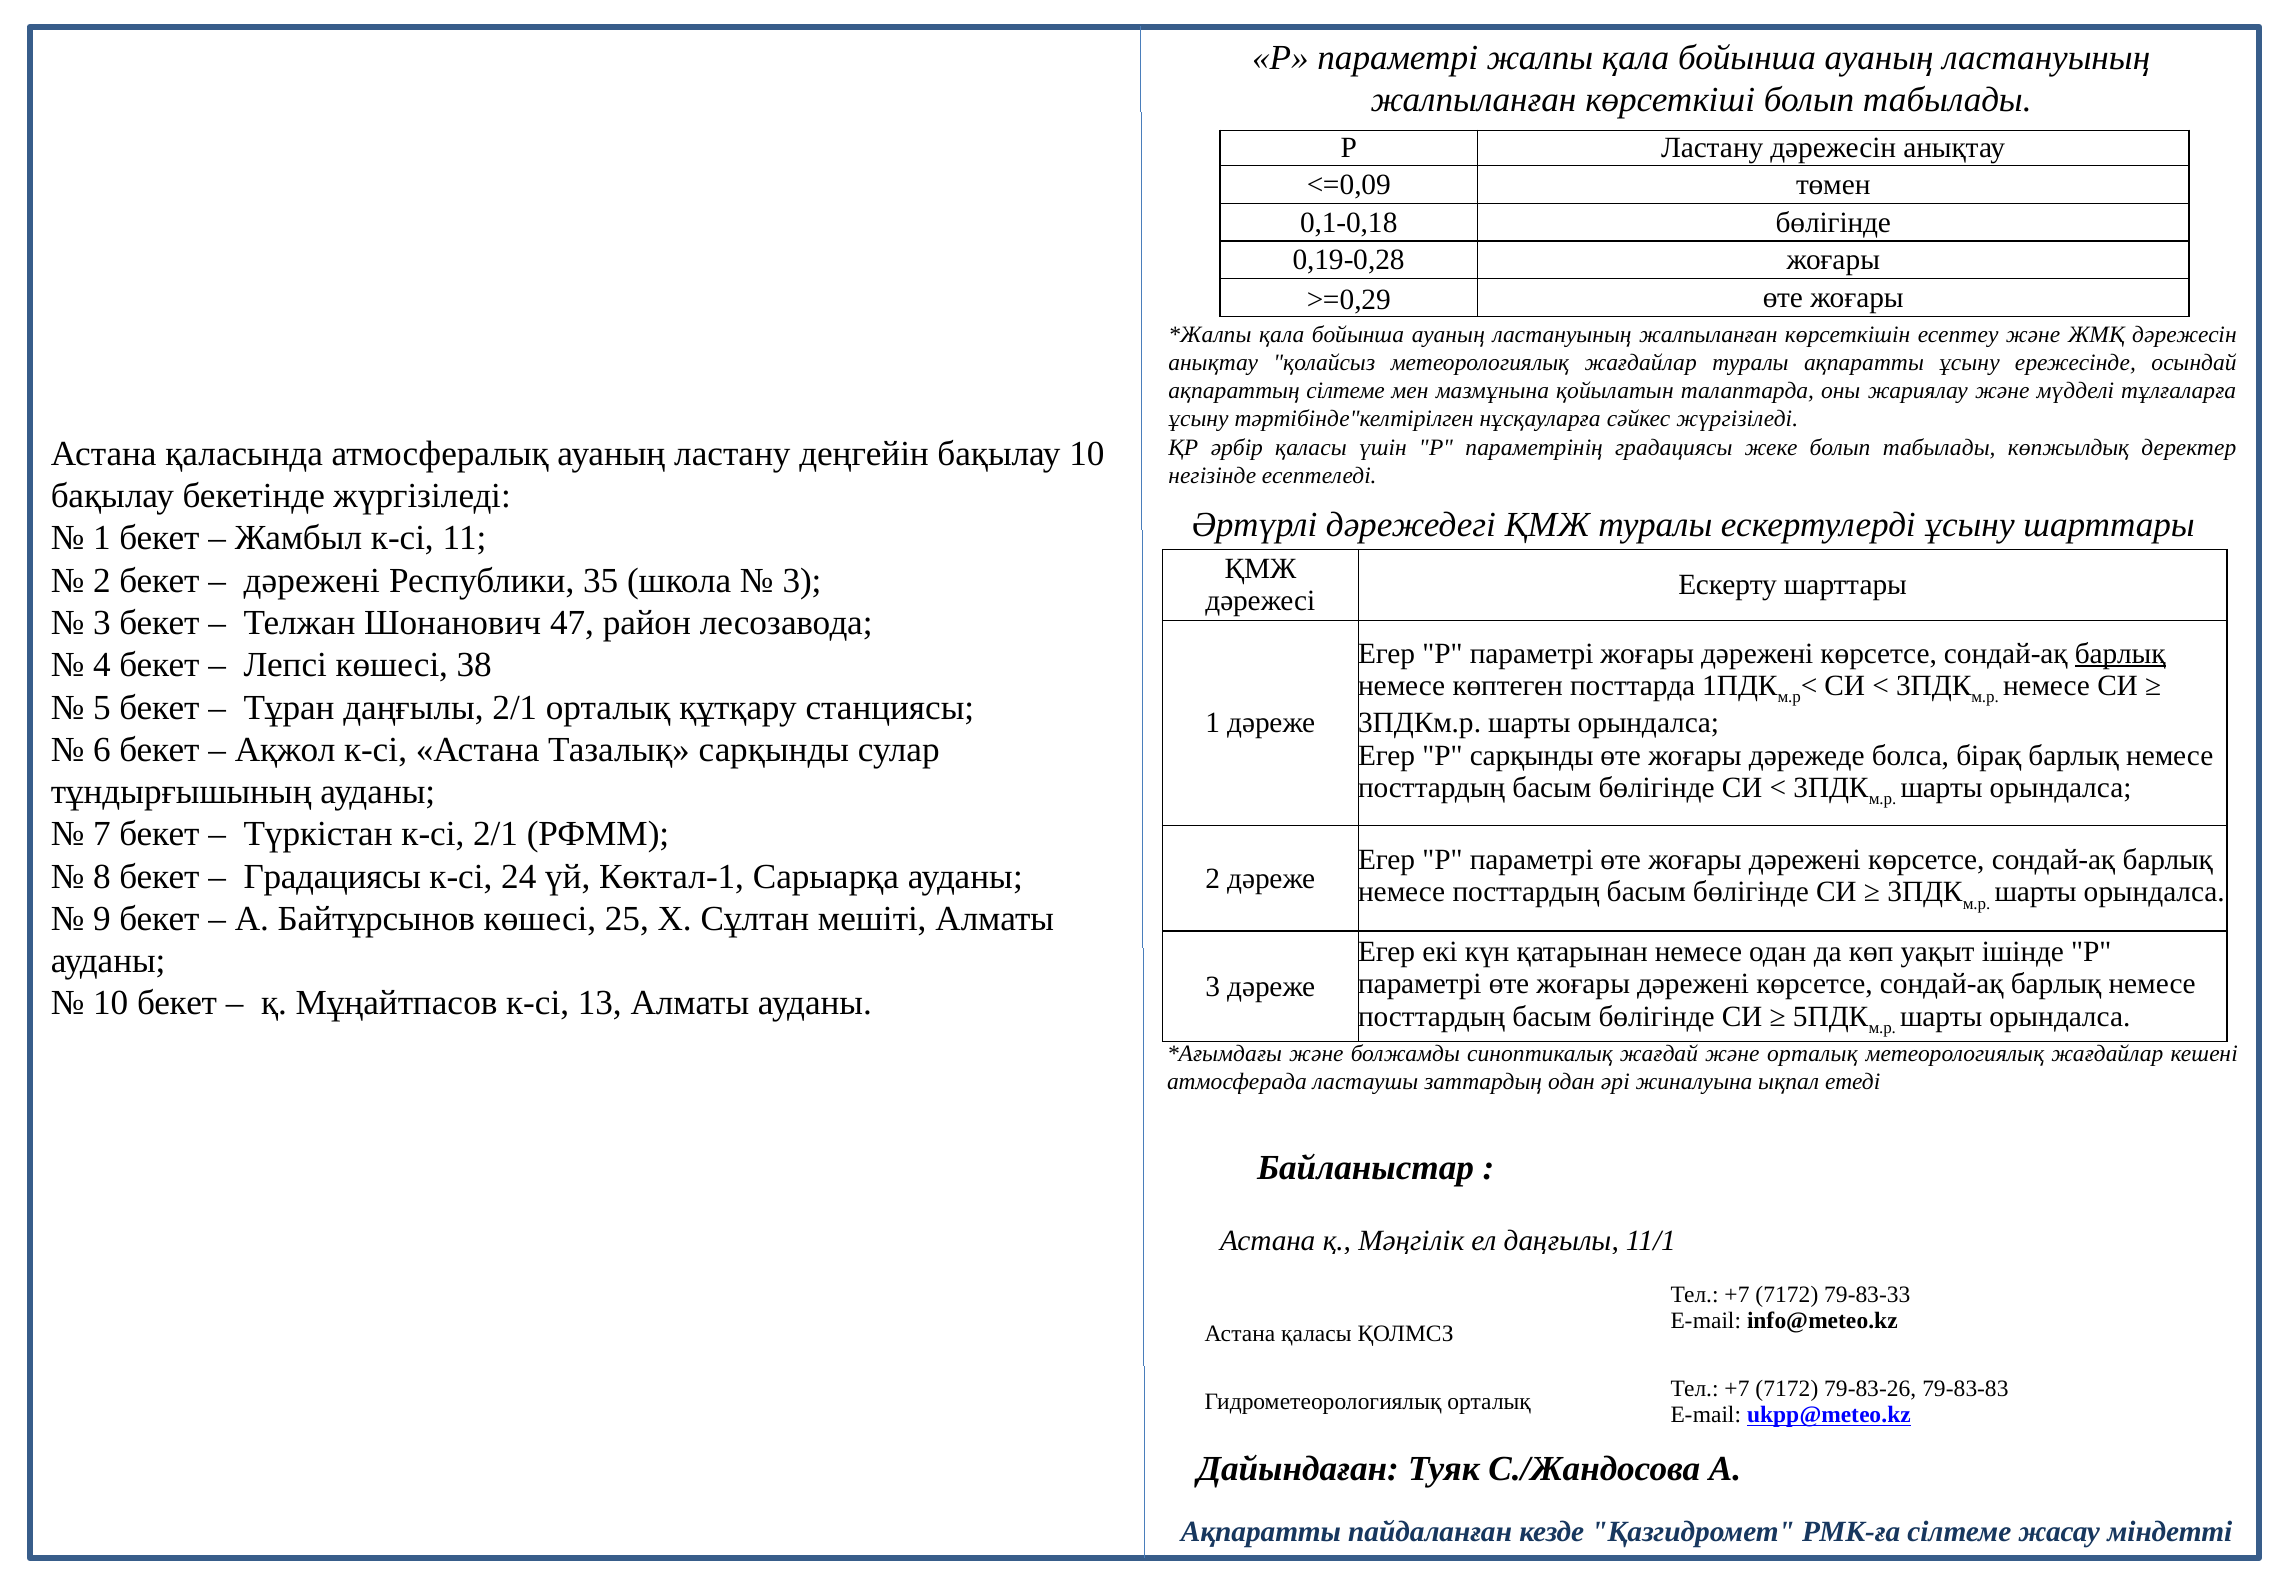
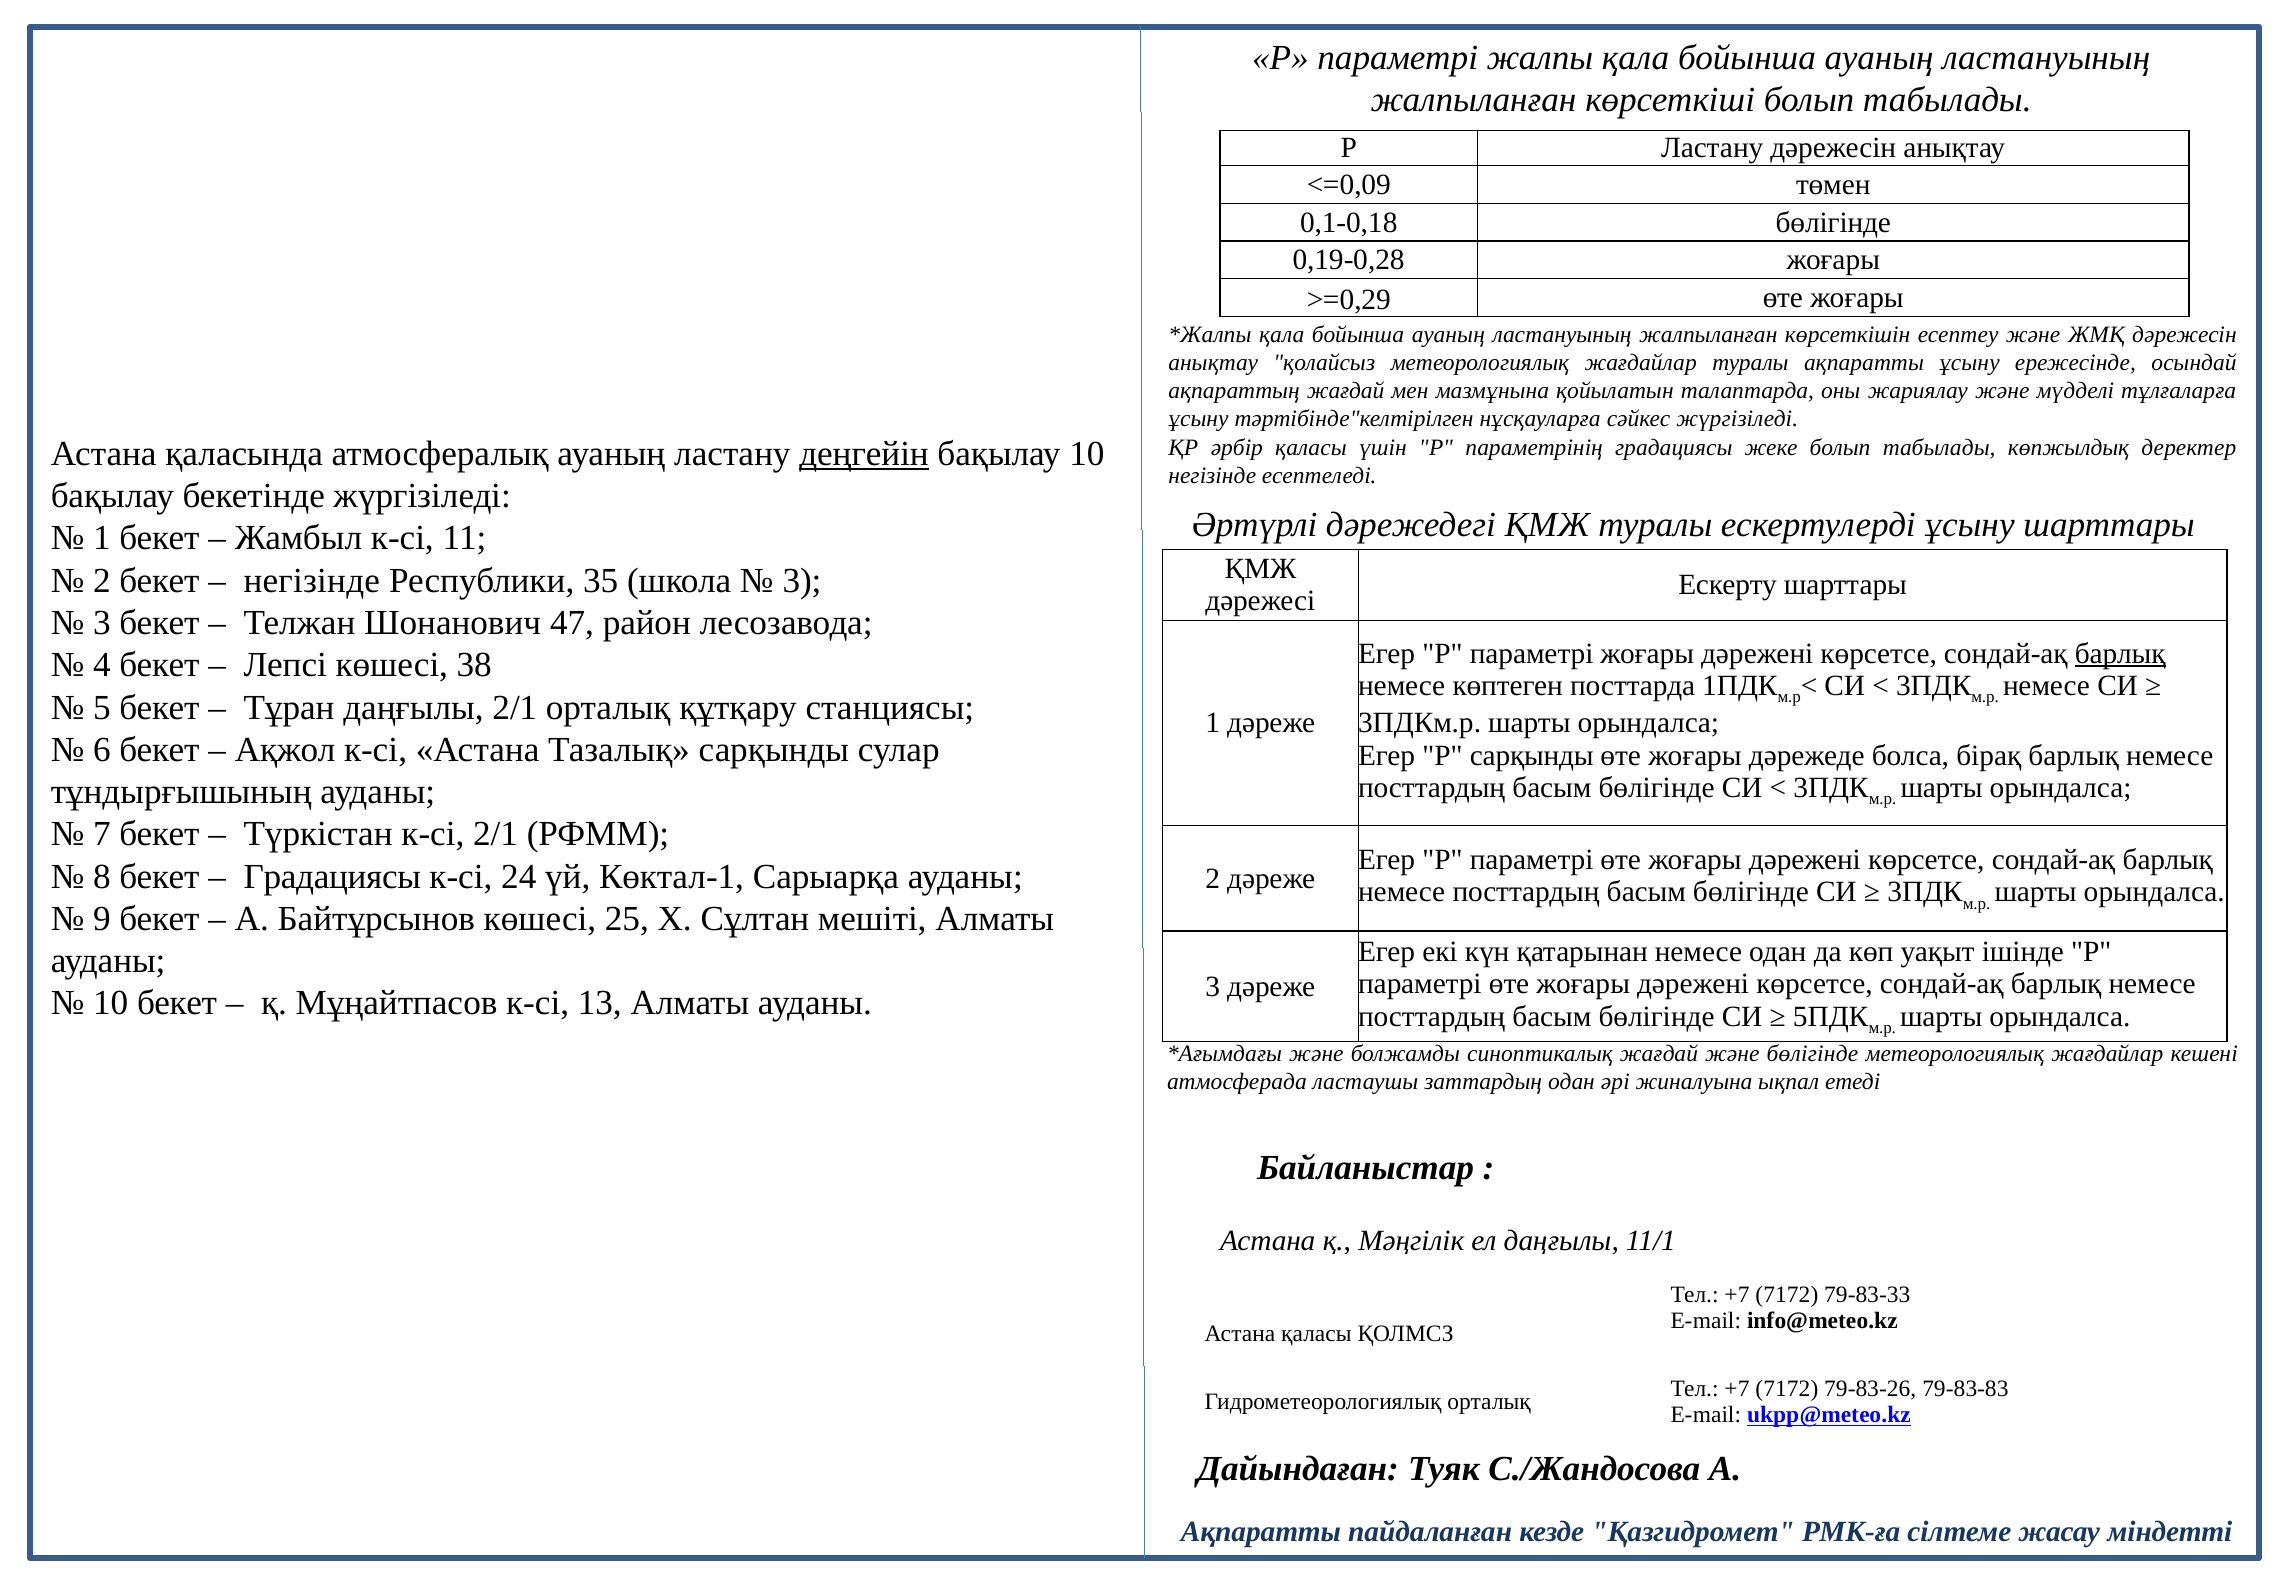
ақпараттың сілтеме: сілтеме -> жағдай (1346, 391)
деңгейін underline: none -> present (864, 454)
дәрежені: дәрежені -> негізінде (312, 580)
және орталық: орталық -> бөлігінде (1812, 1053)
